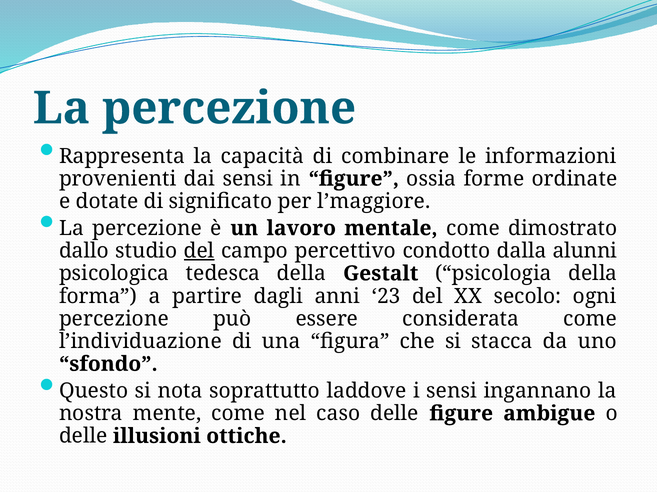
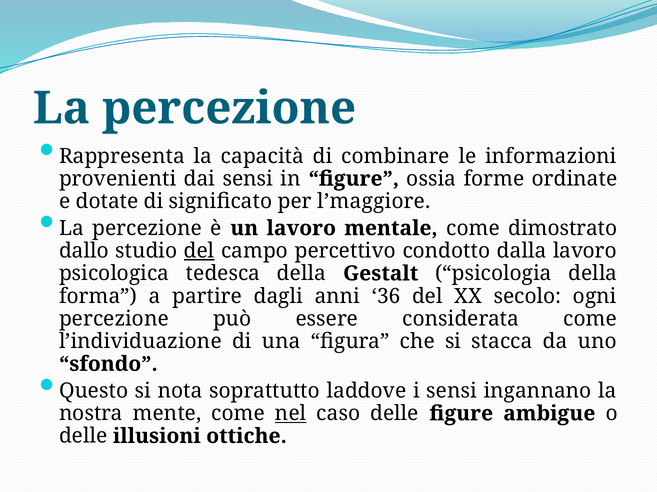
dalla alunni: alunni -> lavoro (585, 251)
23: 23 -> 36 (386, 297)
nel underline: none -> present (291, 414)
